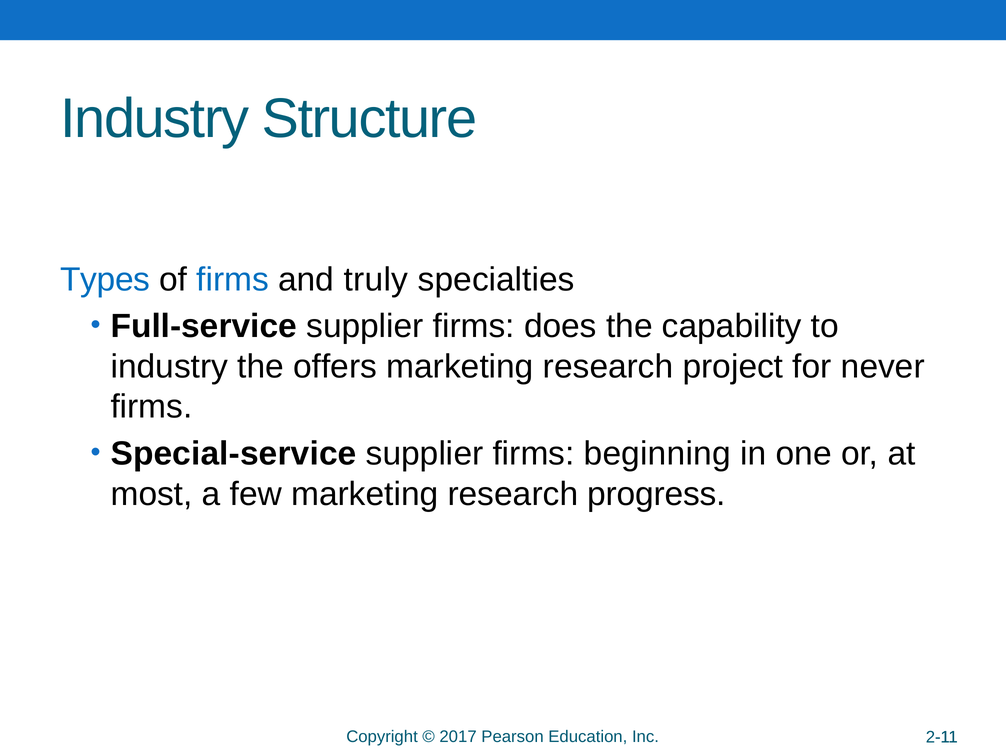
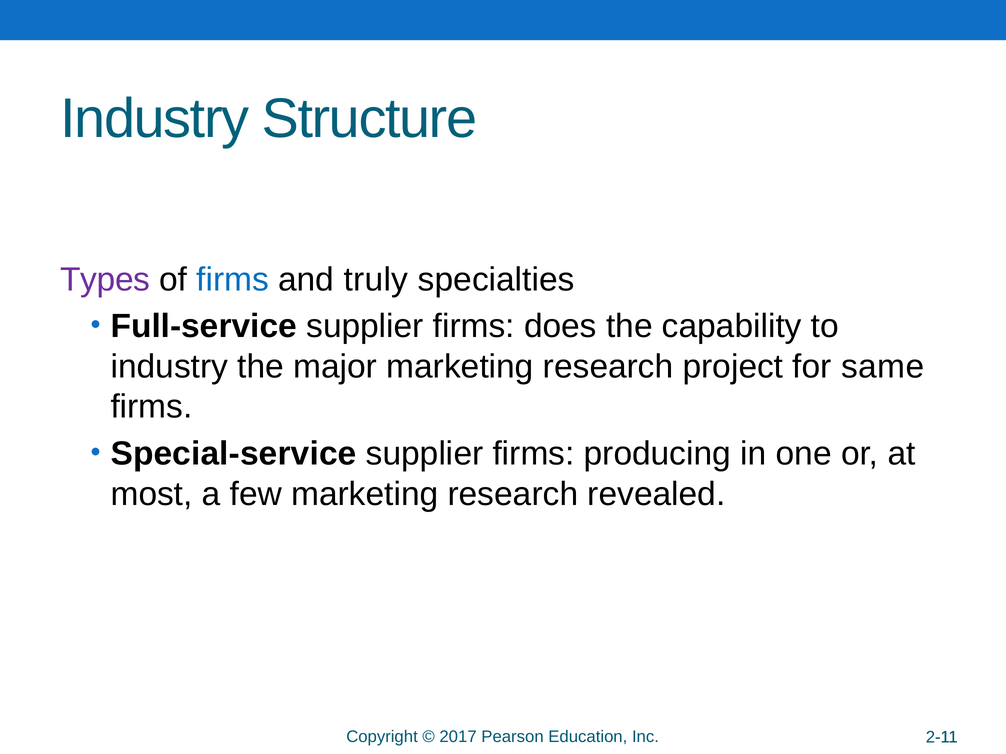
Types colour: blue -> purple (105, 280)
offers: offers -> major (335, 367)
never: never -> same (883, 367)
beginning: beginning -> producing (657, 454)
progress: progress -> revealed (656, 494)
